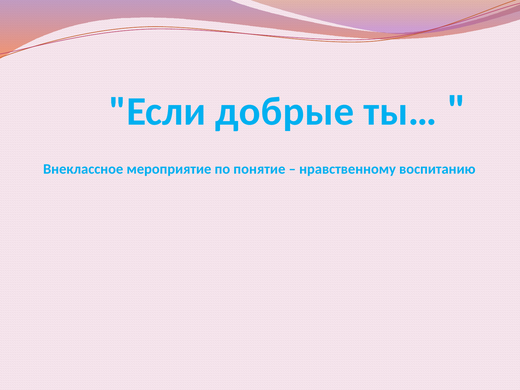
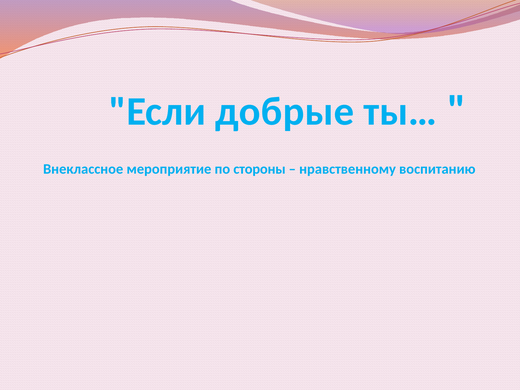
понятие: понятие -> стороны (260, 169)
